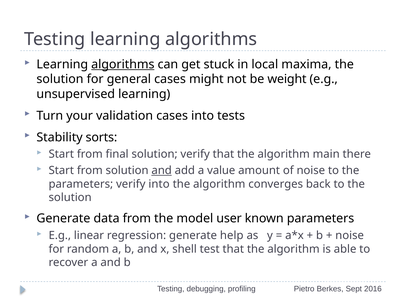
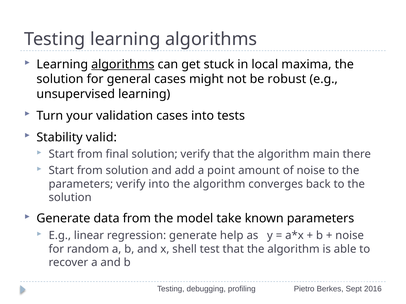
weight: weight -> robust (287, 79)
sorts: sorts -> valid (101, 137)
and underline: present -> none (162, 171)
value: value -> point (221, 171)
user: user -> take (229, 219)
